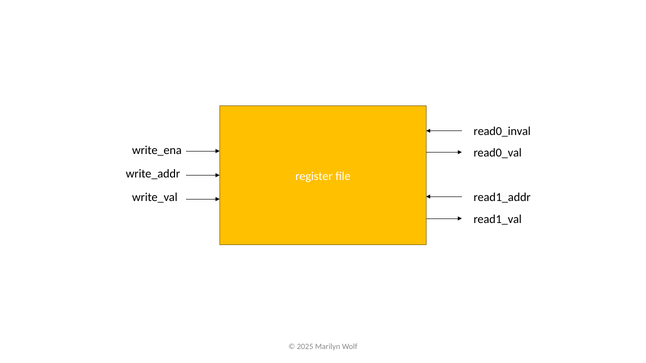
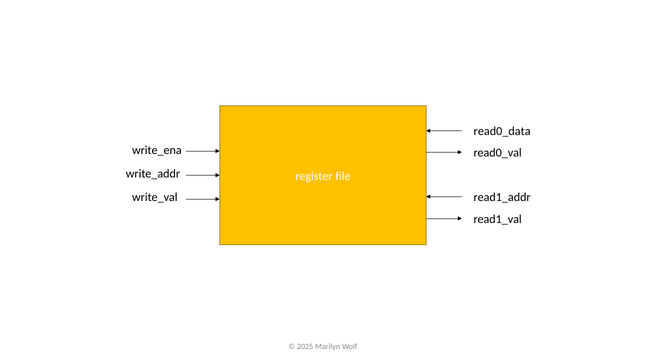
read0_inval: read0_inval -> read0_data (502, 132)
